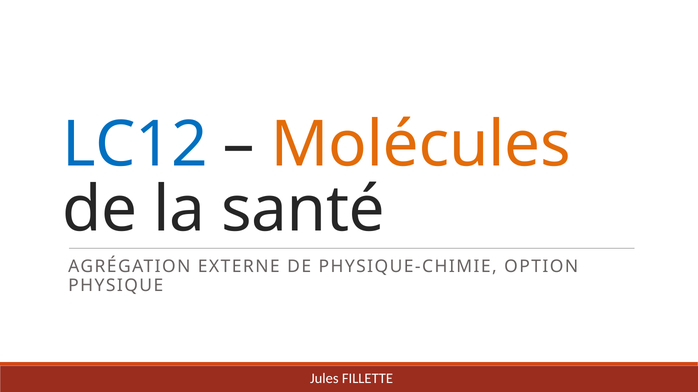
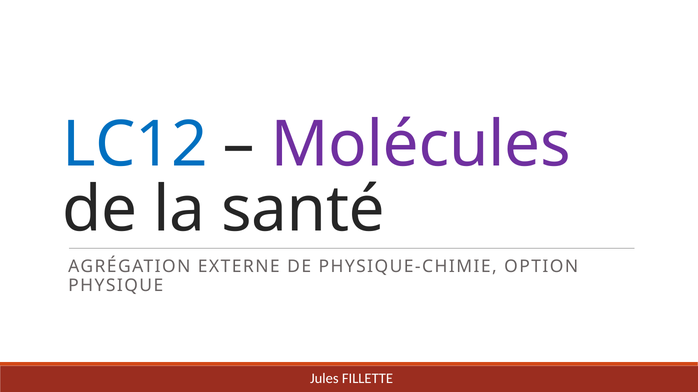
Molécules colour: orange -> purple (421, 145)
